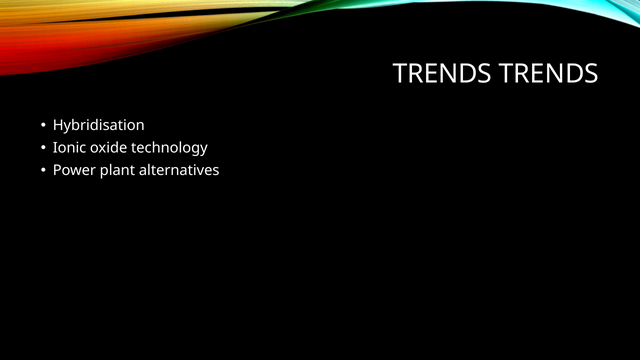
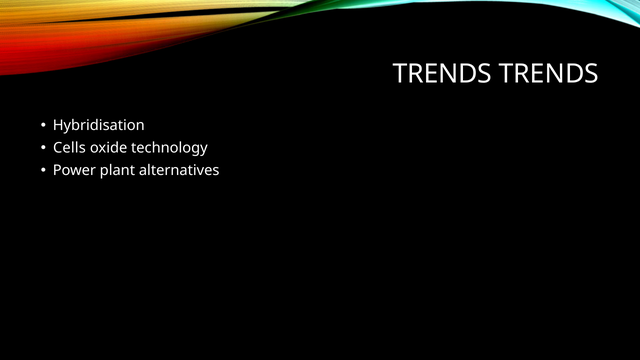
Ionic: Ionic -> Cells (69, 148)
